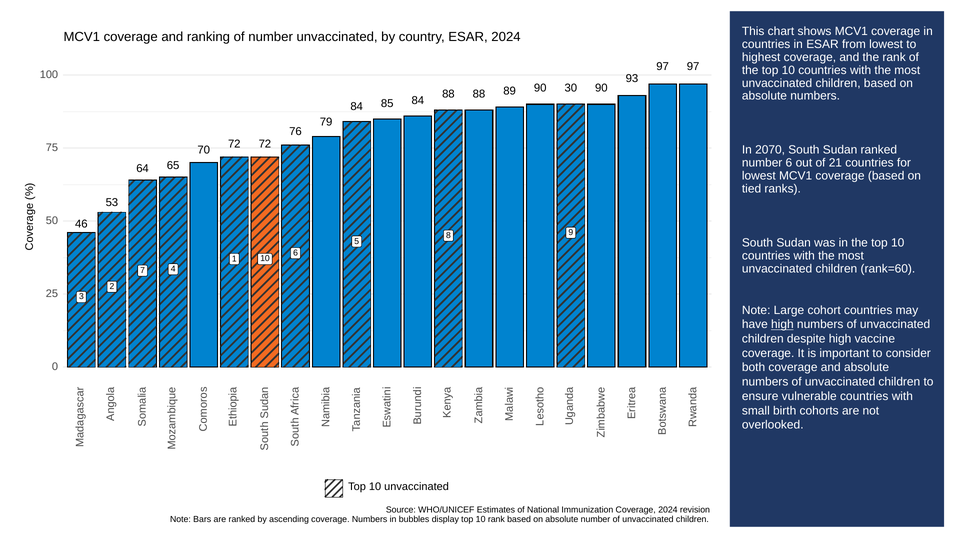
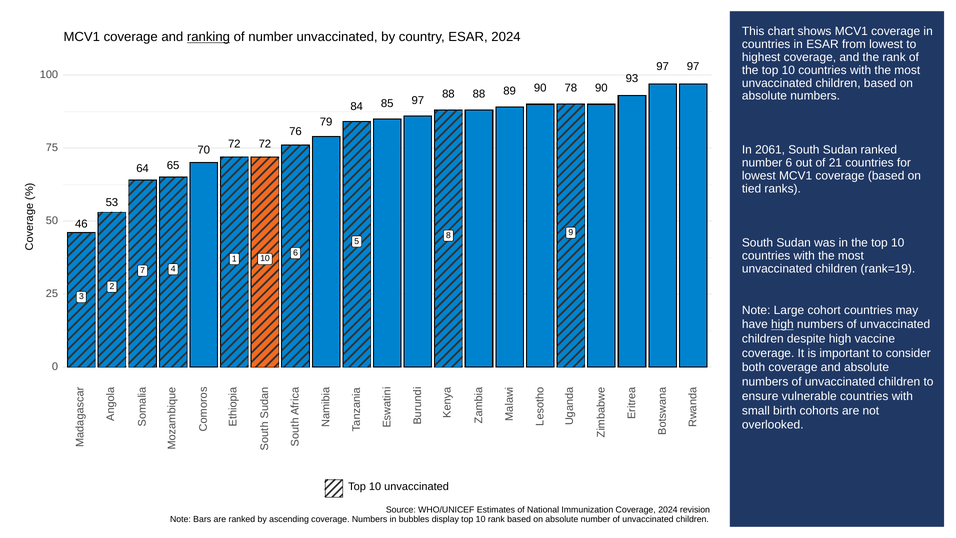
ranking underline: none -> present (208, 37)
30: 30 -> 78 (571, 88)
85 84: 84 -> 97 (418, 100)
2070: 2070 -> 2061 (770, 150)
rank=60: rank=60 -> rank=19 (888, 268)
